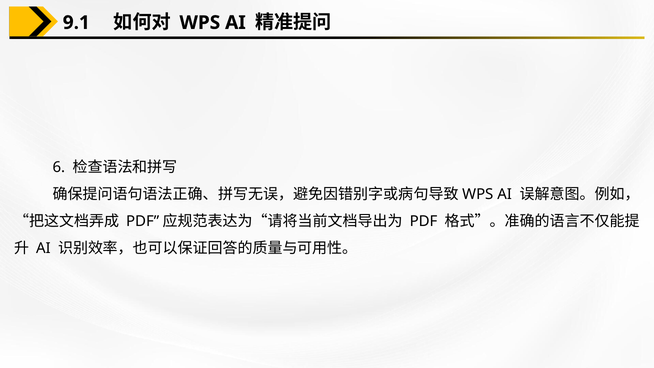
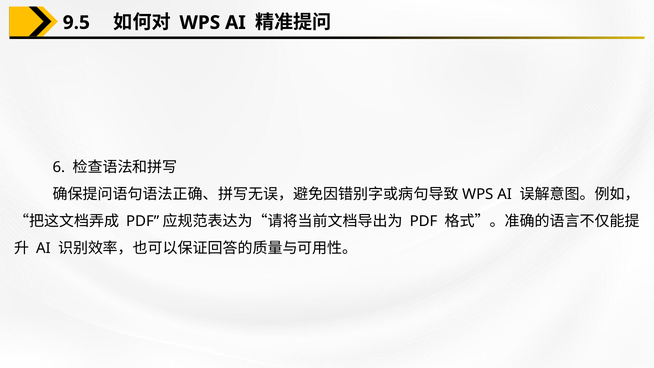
9.1: 9.1 -> 9.5 (76, 23)
